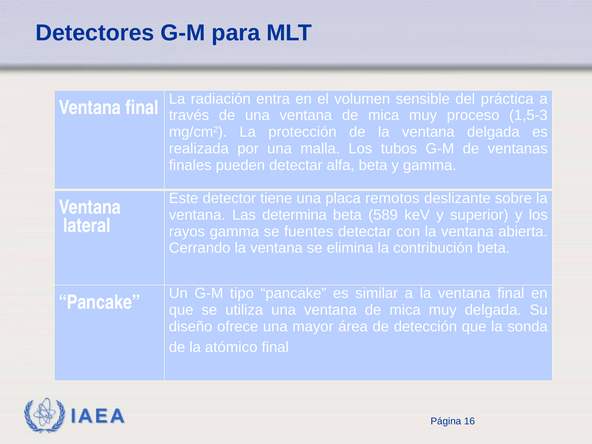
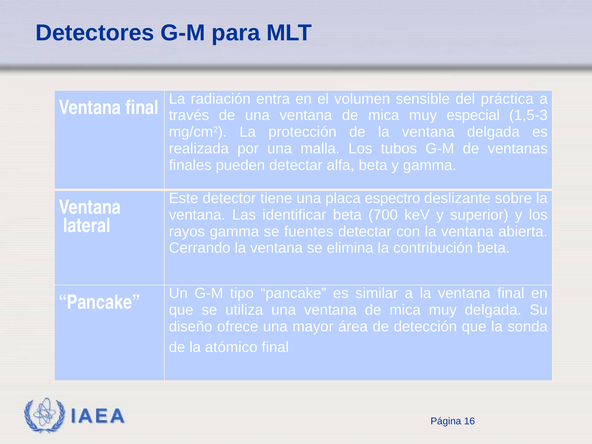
proceso: proceso -> especial (473, 115)
remotos: remotos -> espectro (393, 198)
determina: determina -> identificar (294, 215)
589: 589 -> 700 (383, 215)
